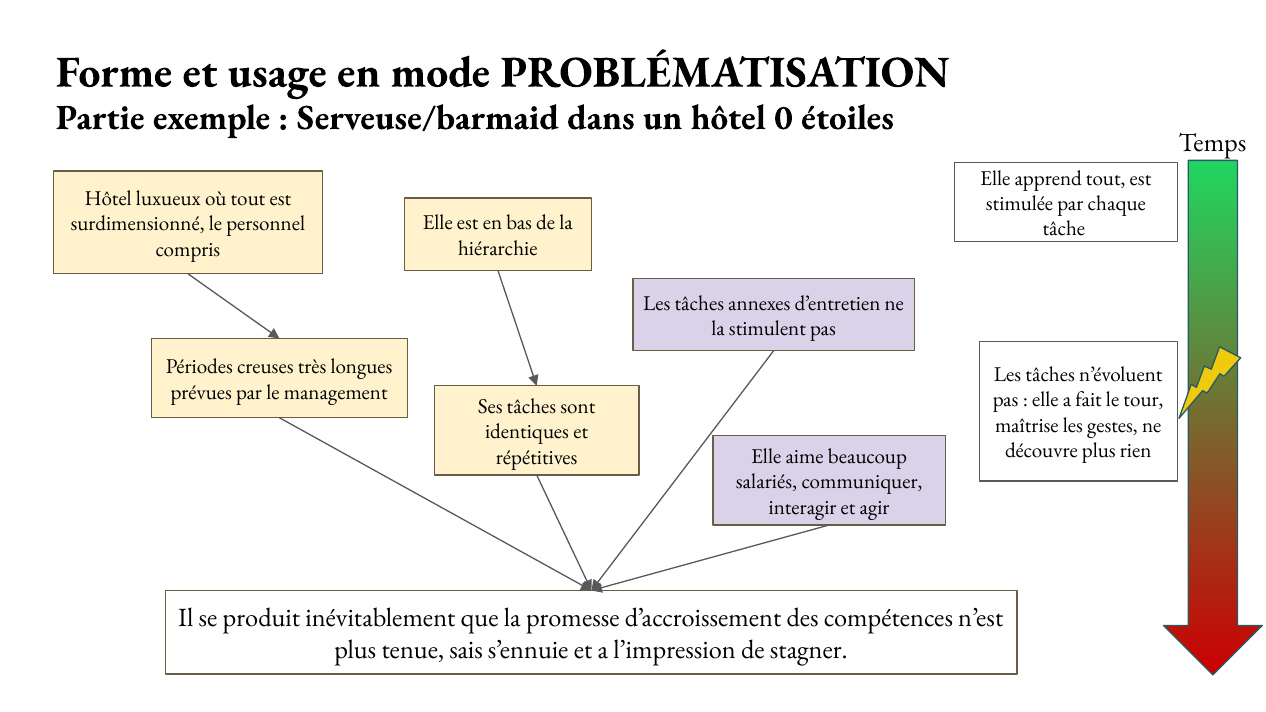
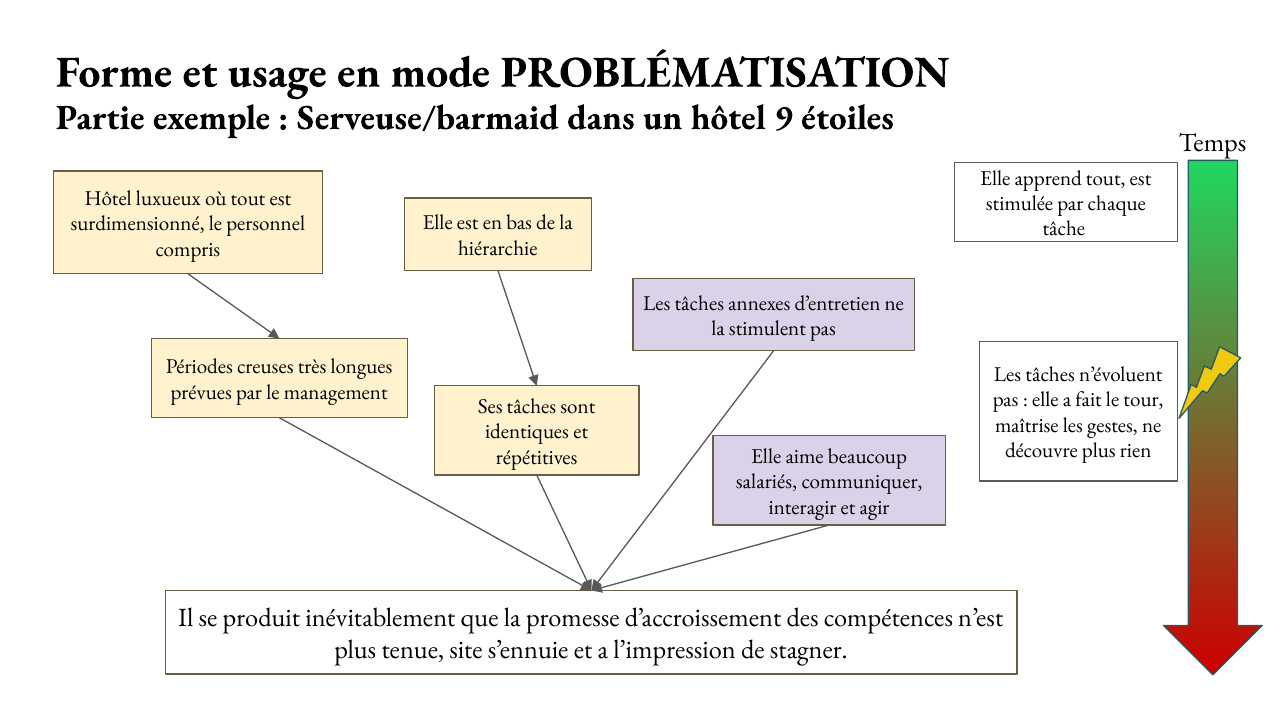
0: 0 -> 9 (783, 117)
sais: sais -> site (466, 650)
